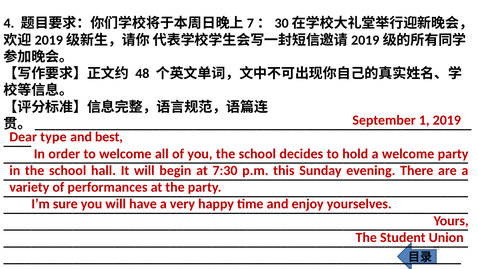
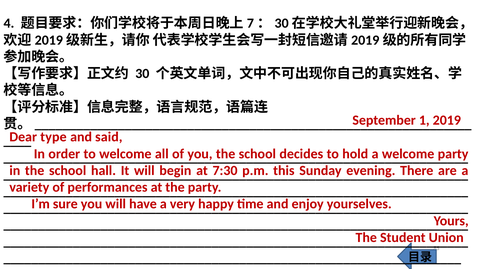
48: 48 -> 30 (142, 74)
best: best -> said (109, 137)
